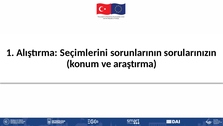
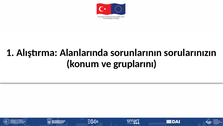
Seçimlerini: Seçimlerini -> Alanlarında (84, 52)
araştırma: araştırma -> gruplarını (135, 64)
